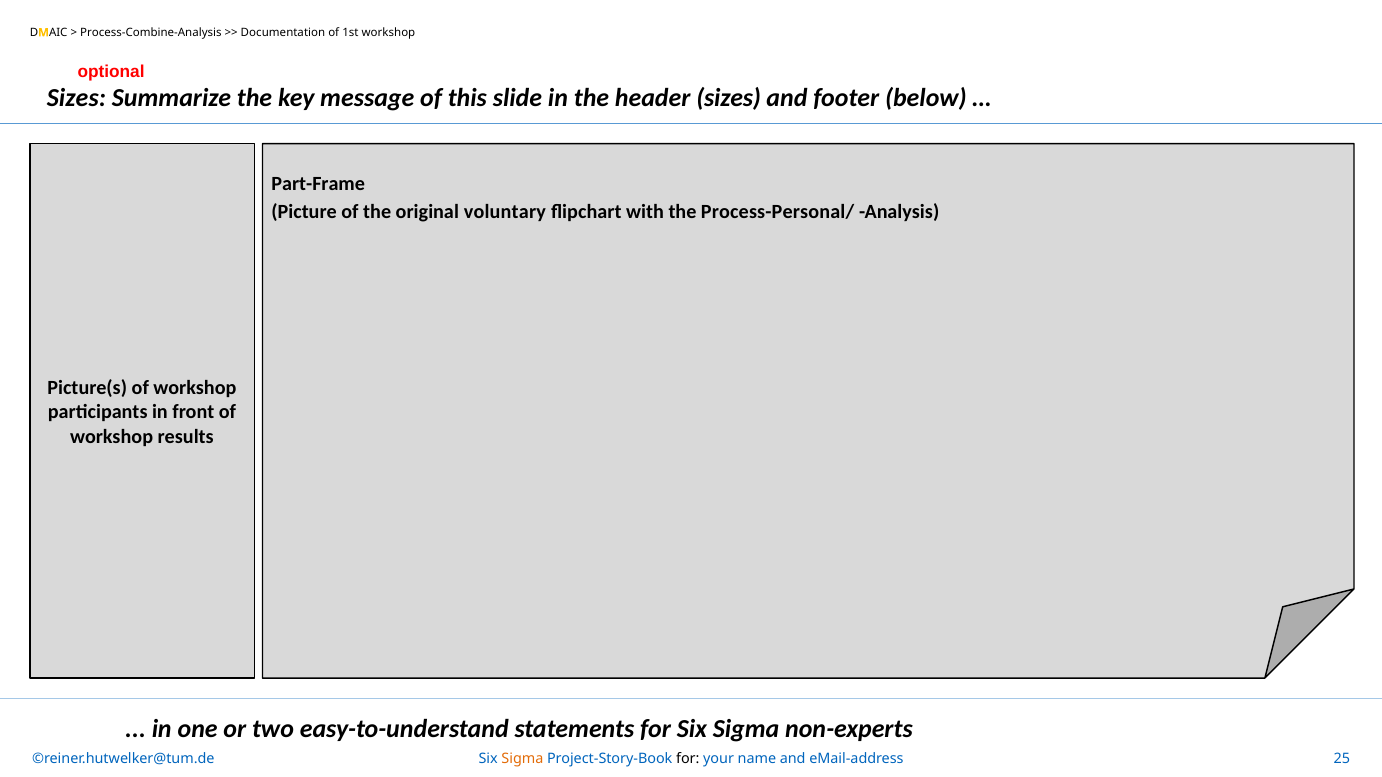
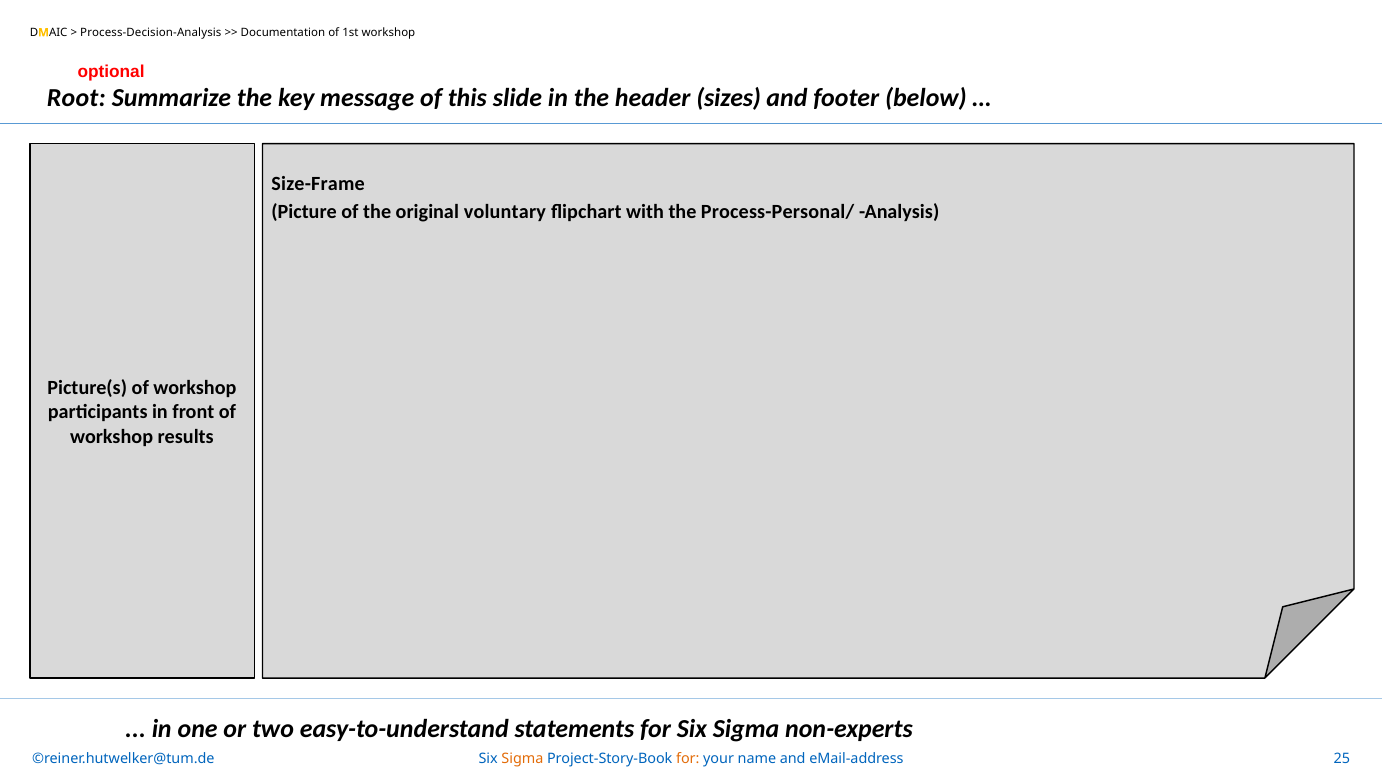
Process-Combine-Analysis: Process-Combine-Analysis -> Process-Decision-Analysis (151, 32)
Sizes: Sizes -> Root (76, 98)
Part-Frame: Part-Frame -> Size-Frame (318, 184)
for colour: black -> orange (688, 759)
